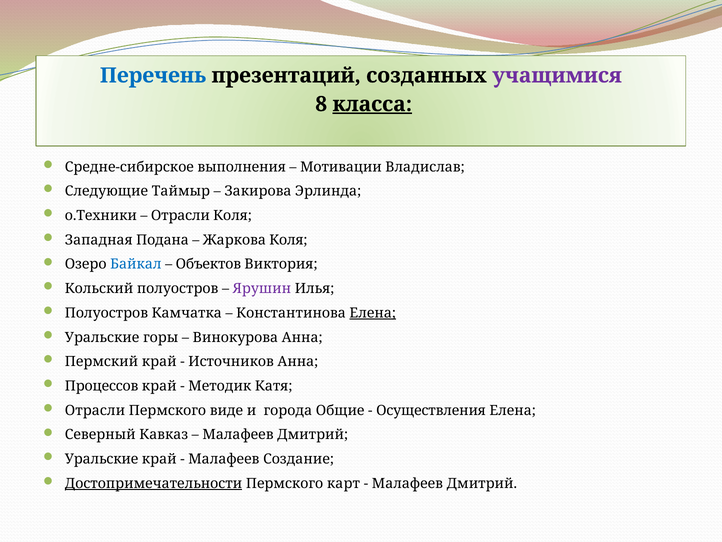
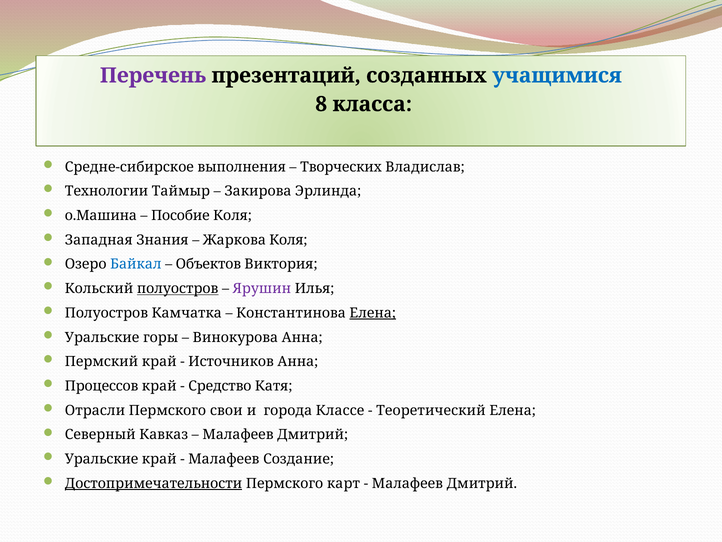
Перечень colour: blue -> purple (153, 75)
учащимися colour: purple -> blue (557, 75)
класса underline: present -> none (372, 104)
Мотивации: Мотивации -> Творческих (341, 167)
Следующие: Следующие -> Технологии (106, 191)
о.Техники: о.Техники -> о.Машина (101, 215)
Отрасли: Отрасли -> Пособие (180, 215)
Подана: Подана -> Знания (162, 240)
полуостров underline: none -> present (178, 288)
Методик: Методик -> Средство (220, 386)
виде: виде -> свои (226, 410)
Общие: Общие -> Классе (340, 410)
Осуществления: Осуществления -> Теоретический (431, 410)
